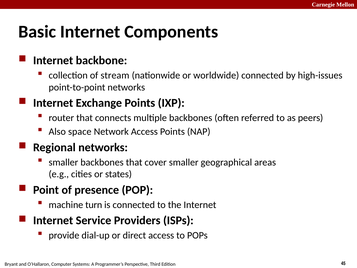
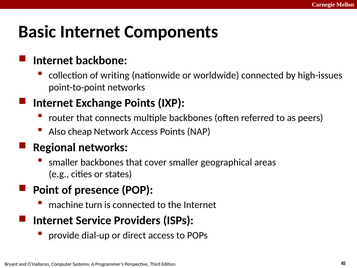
stream: stream -> writing (115, 75)
space: space -> cheap (80, 132)
